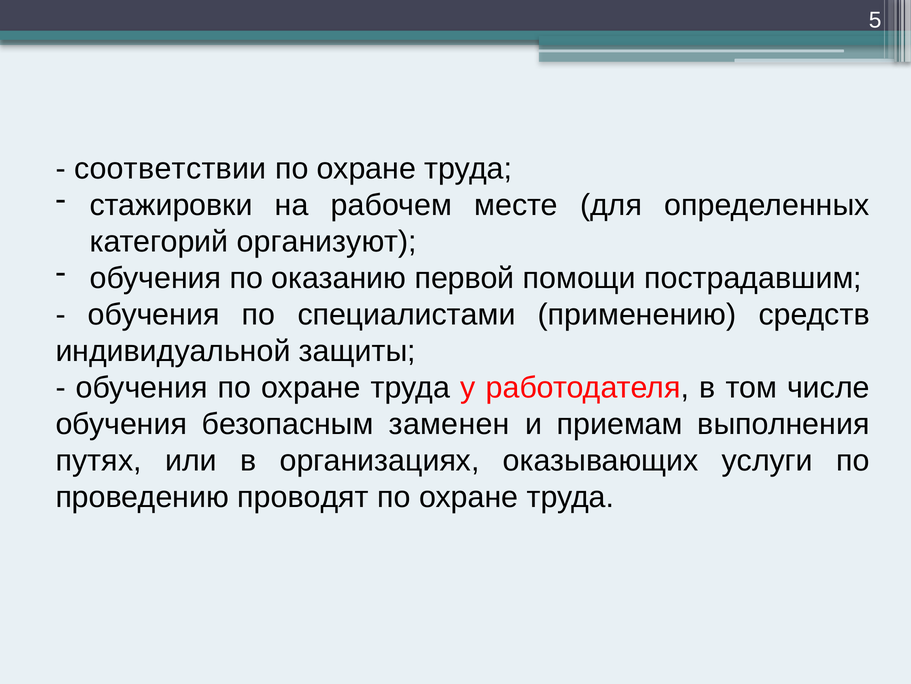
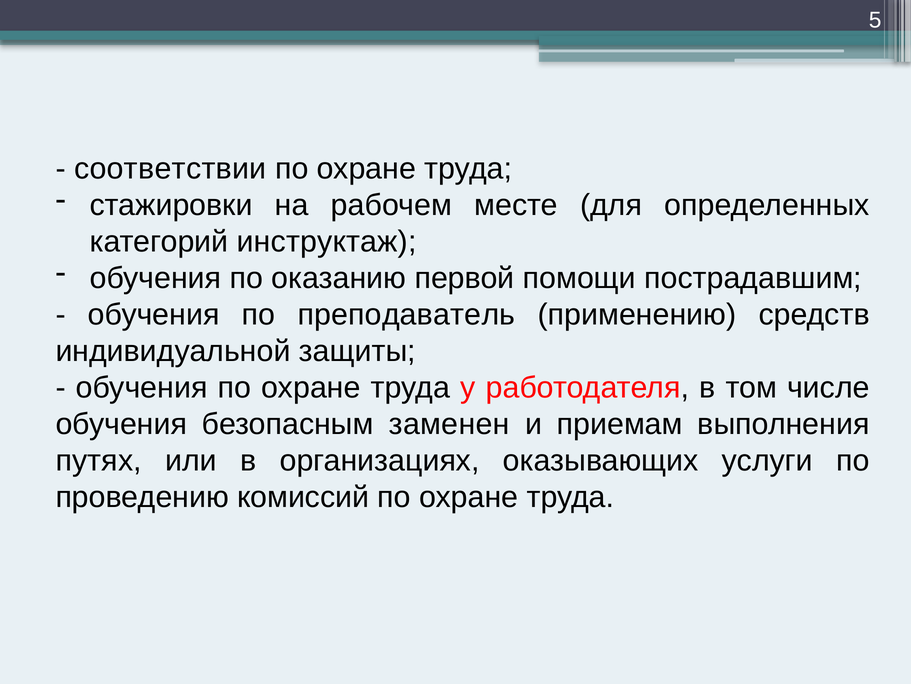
организуют: организуют -> инструктаж (327, 242)
специалистами: специалистами -> преподаватель (406, 314)
проводят: проводят -> комиссий (303, 497)
